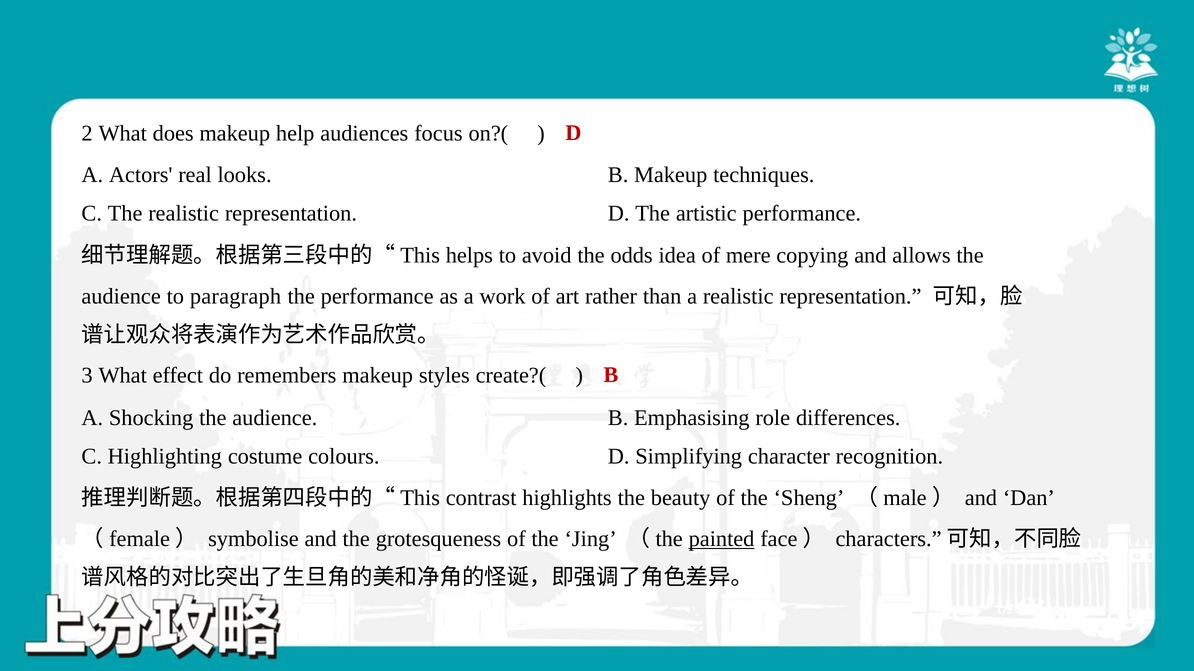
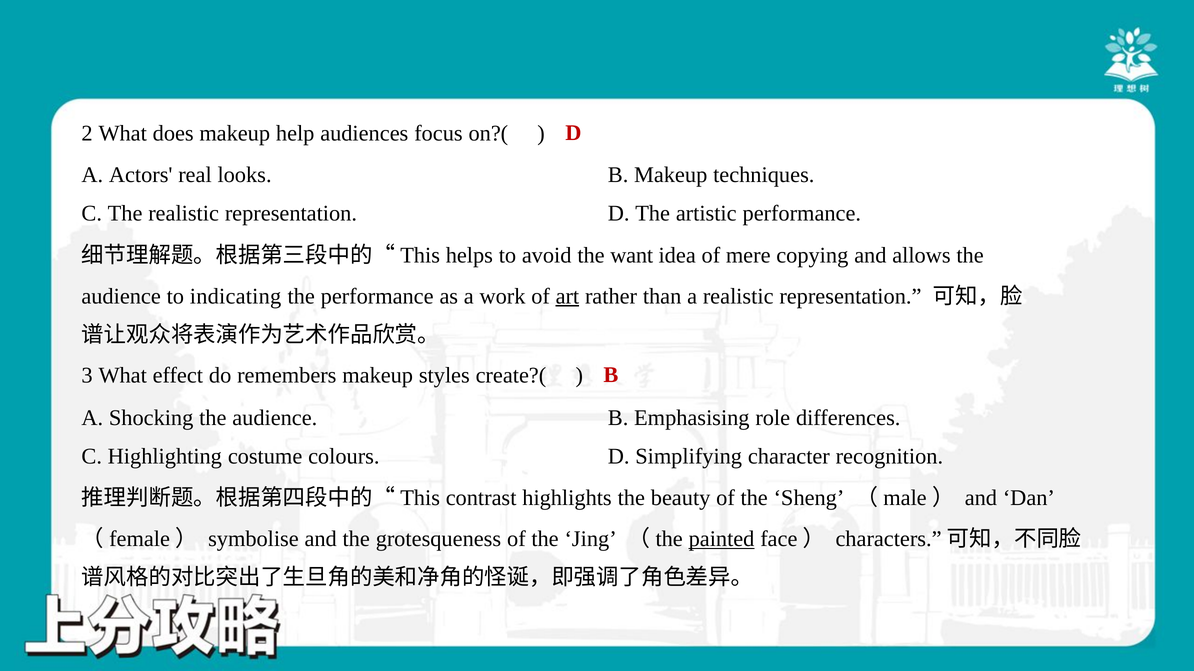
odds: odds -> want (632, 255)
paragraph: paragraph -> indicating (236, 297)
art underline: none -> present (567, 297)
